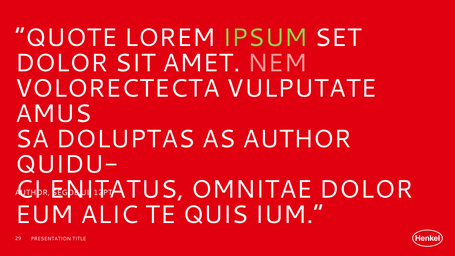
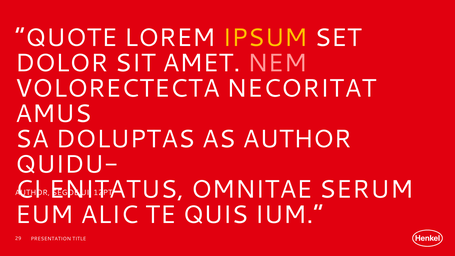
IPSUM colour: light green -> yellow (265, 38)
VULPUTATE: VULPUTATE -> NECORITAT (302, 89)
OMNITAE DOLOR: DOLOR -> SERUM (366, 190)
